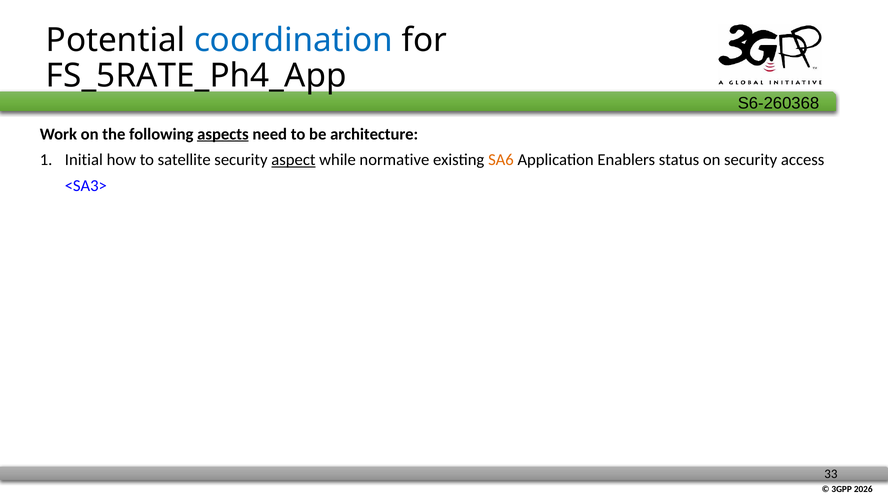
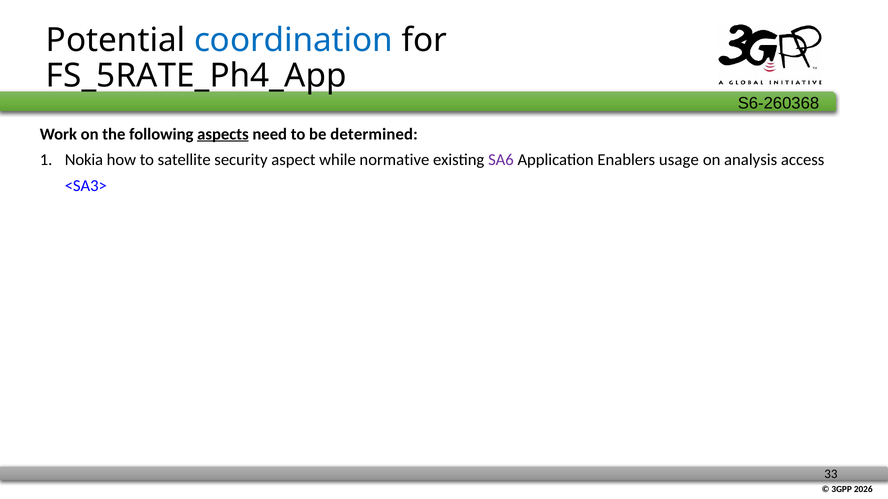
architecture: architecture -> determined (374, 134)
Initial: Initial -> Nokia (84, 160)
aspect underline: present -> none (293, 160)
SA6 colour: orange -> purple (501, 160)
status: status -> usage (679, 160)
on security: security -> analysis (751, 160)
